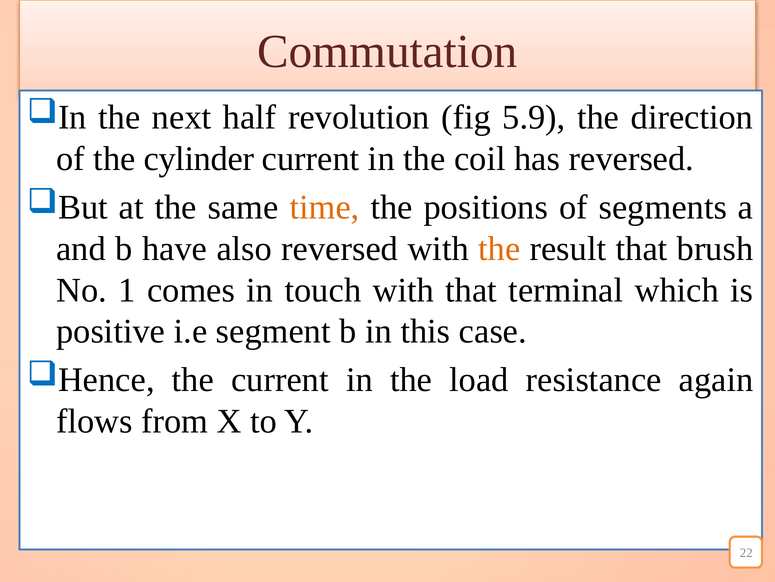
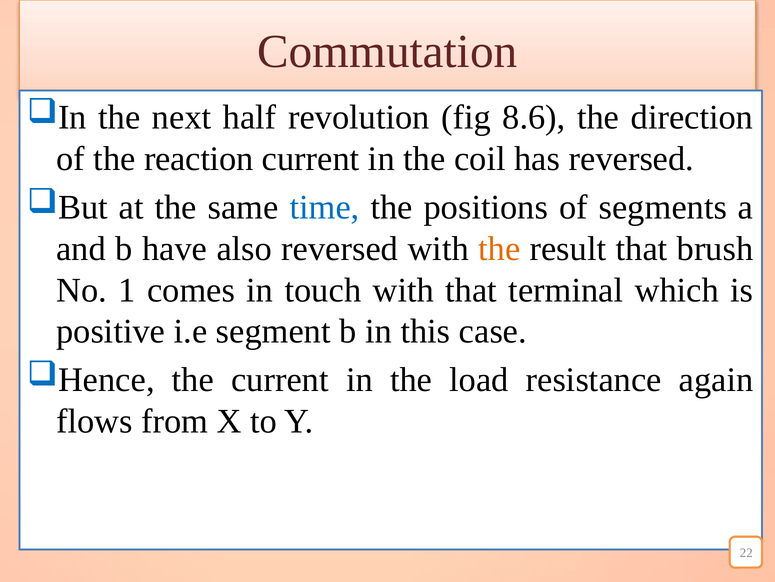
5.9: 5.9 -> 8.6 (534, 117)
cylinder: cylinder -> reaction (199, 159)
time colour: orange -> blue (325, 207)
